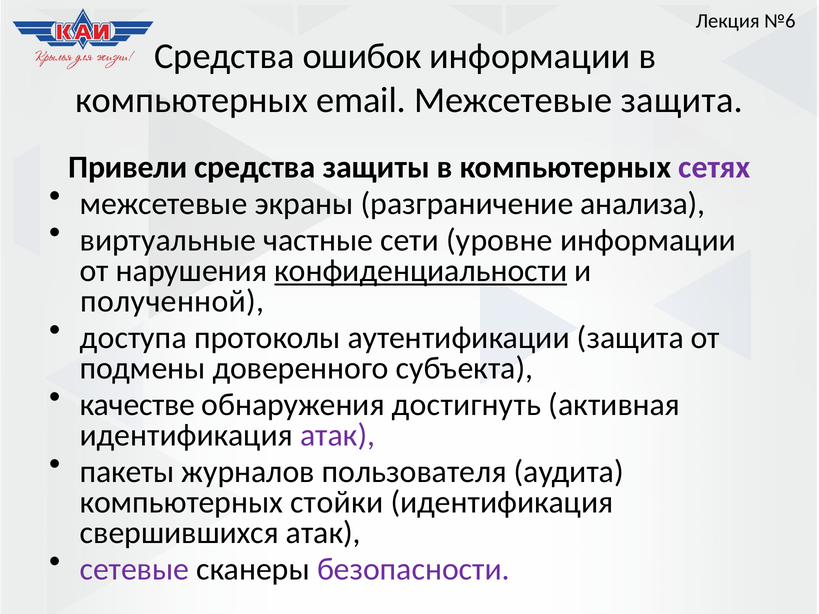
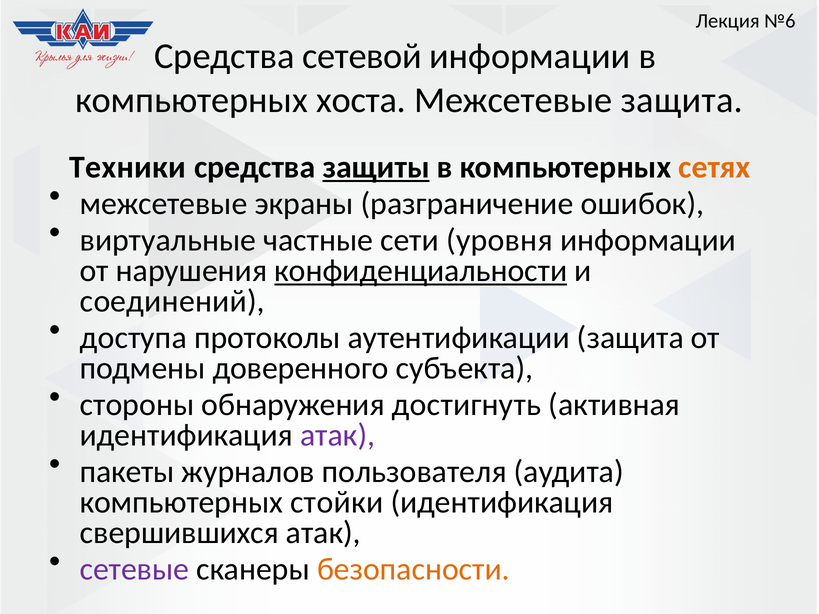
ошибок: ошибок -> сетевой (362, 56)
email: email -> хоста (361, 100)
Привели: Привели -> Техники (128, 168)
защиты underline: none -> present (376, 168)
сетях colour: purple -> orange (714, 168)
анализа: анализа -> ошибок (643, 204)
уровне: уровне -> уровня (499, 240)
полученной: полученной -> соединений (172, 302)
качестве: качестве -> стороны (137, 405)
безопасности colour: purple -> orange (413, 570)
